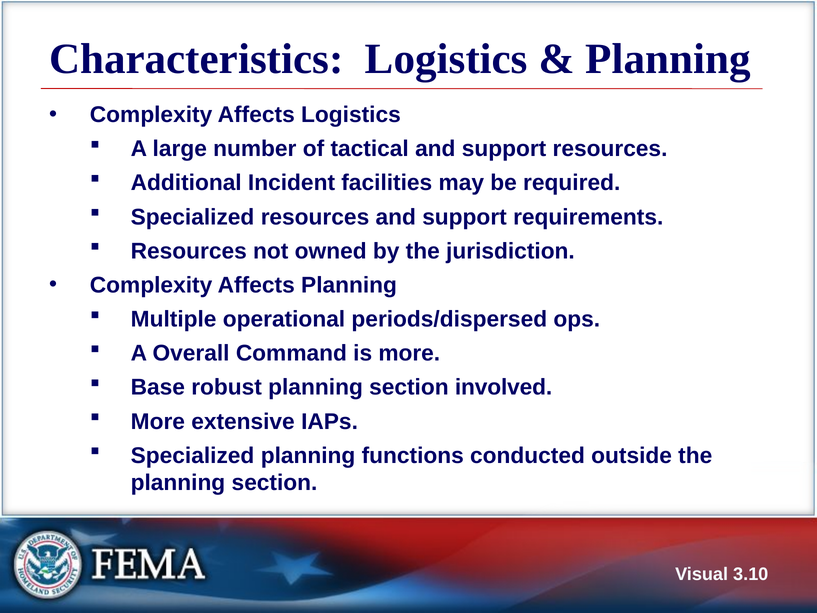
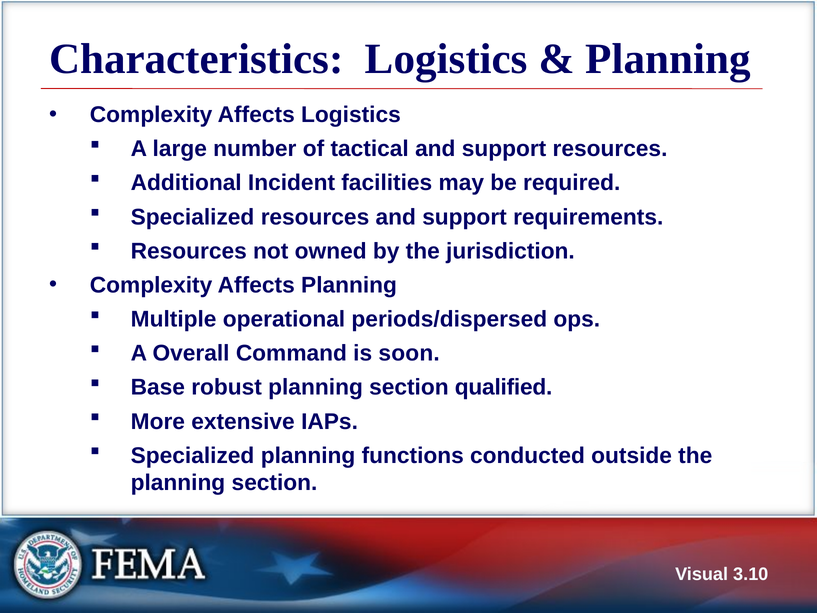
is more: more -> soon (409, 353)
involved: involved -> qualified (504, 387)
